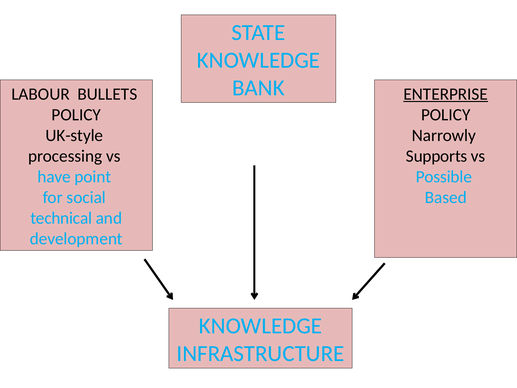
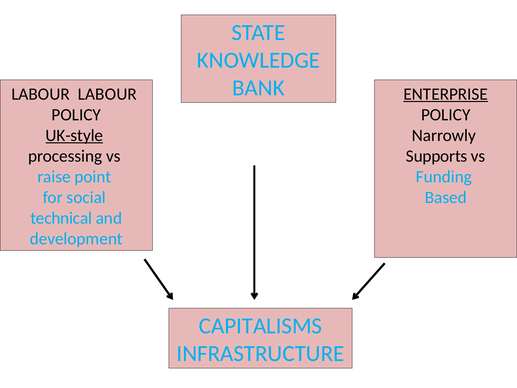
LABOUR BULLETS: BULLETS -> LABOUR (107, 94)
UK-style underline: none -> present (74, 135)
have: have -> raise (54, 177)
Possible: Possible -> Funding (444, 177)
KNOWLEDGE: KNOWLEDGE -> CAPITALISMS (261, 326)
